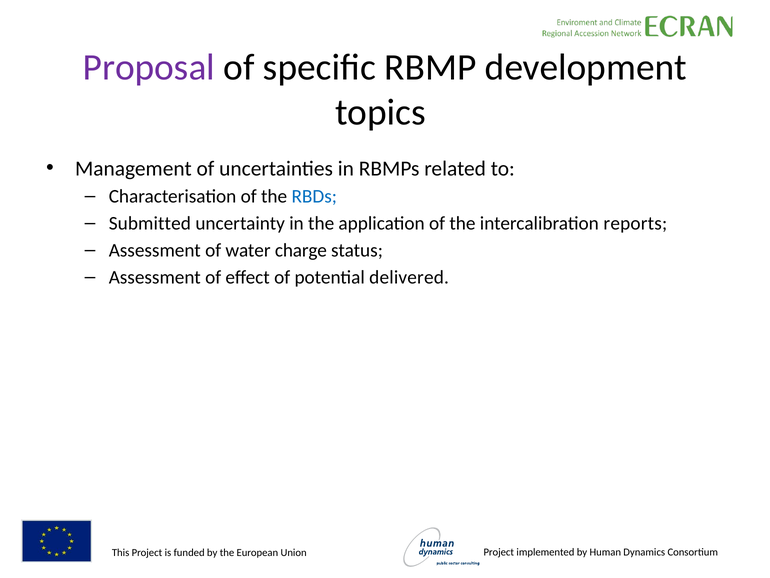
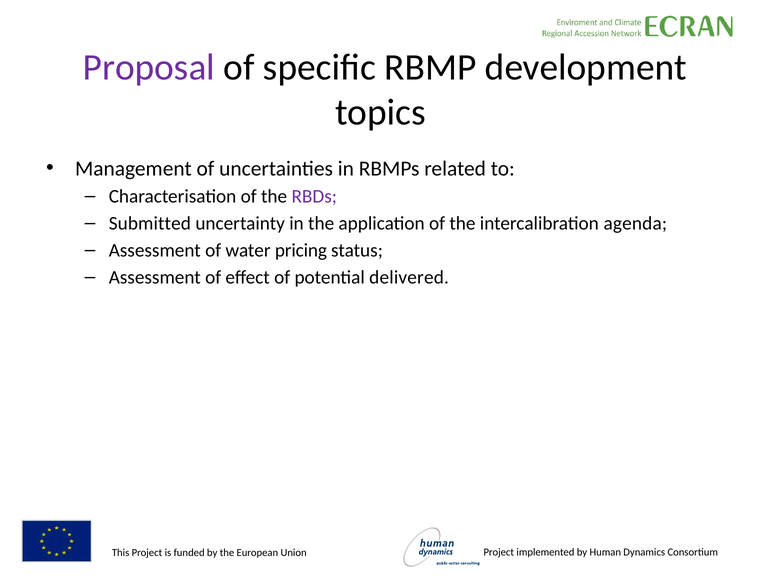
RBDs colour: blue -> purple (314, 196)
reports: reports -> agenda (635, 223)
charge: charge -> pricing (301, 250)
